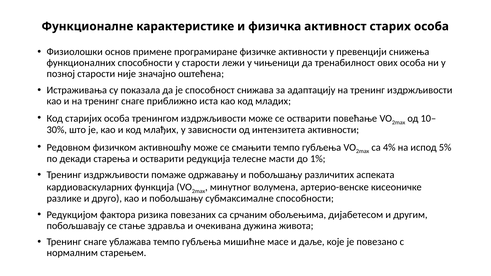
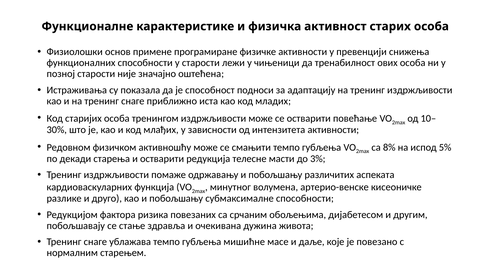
снижава: снижава -> подноси (255, 90)
4%: 4% -> 8% (389, 147)
1%: 1% -> 3% (318, 159)
